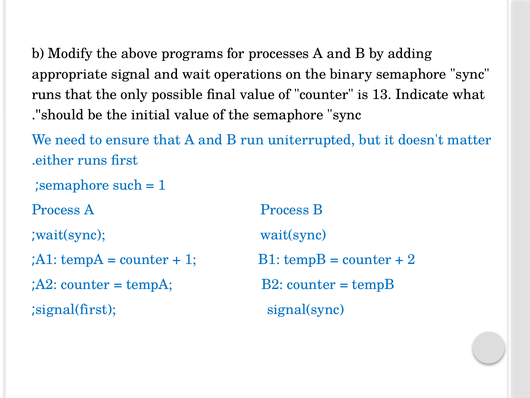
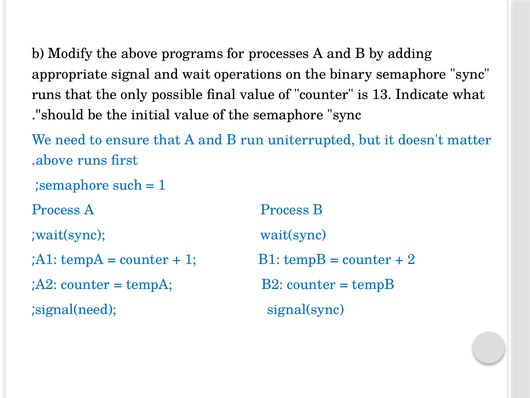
either: either -> above (54, 160)
signal(first: signal(first -> signal(need (76, 309)
